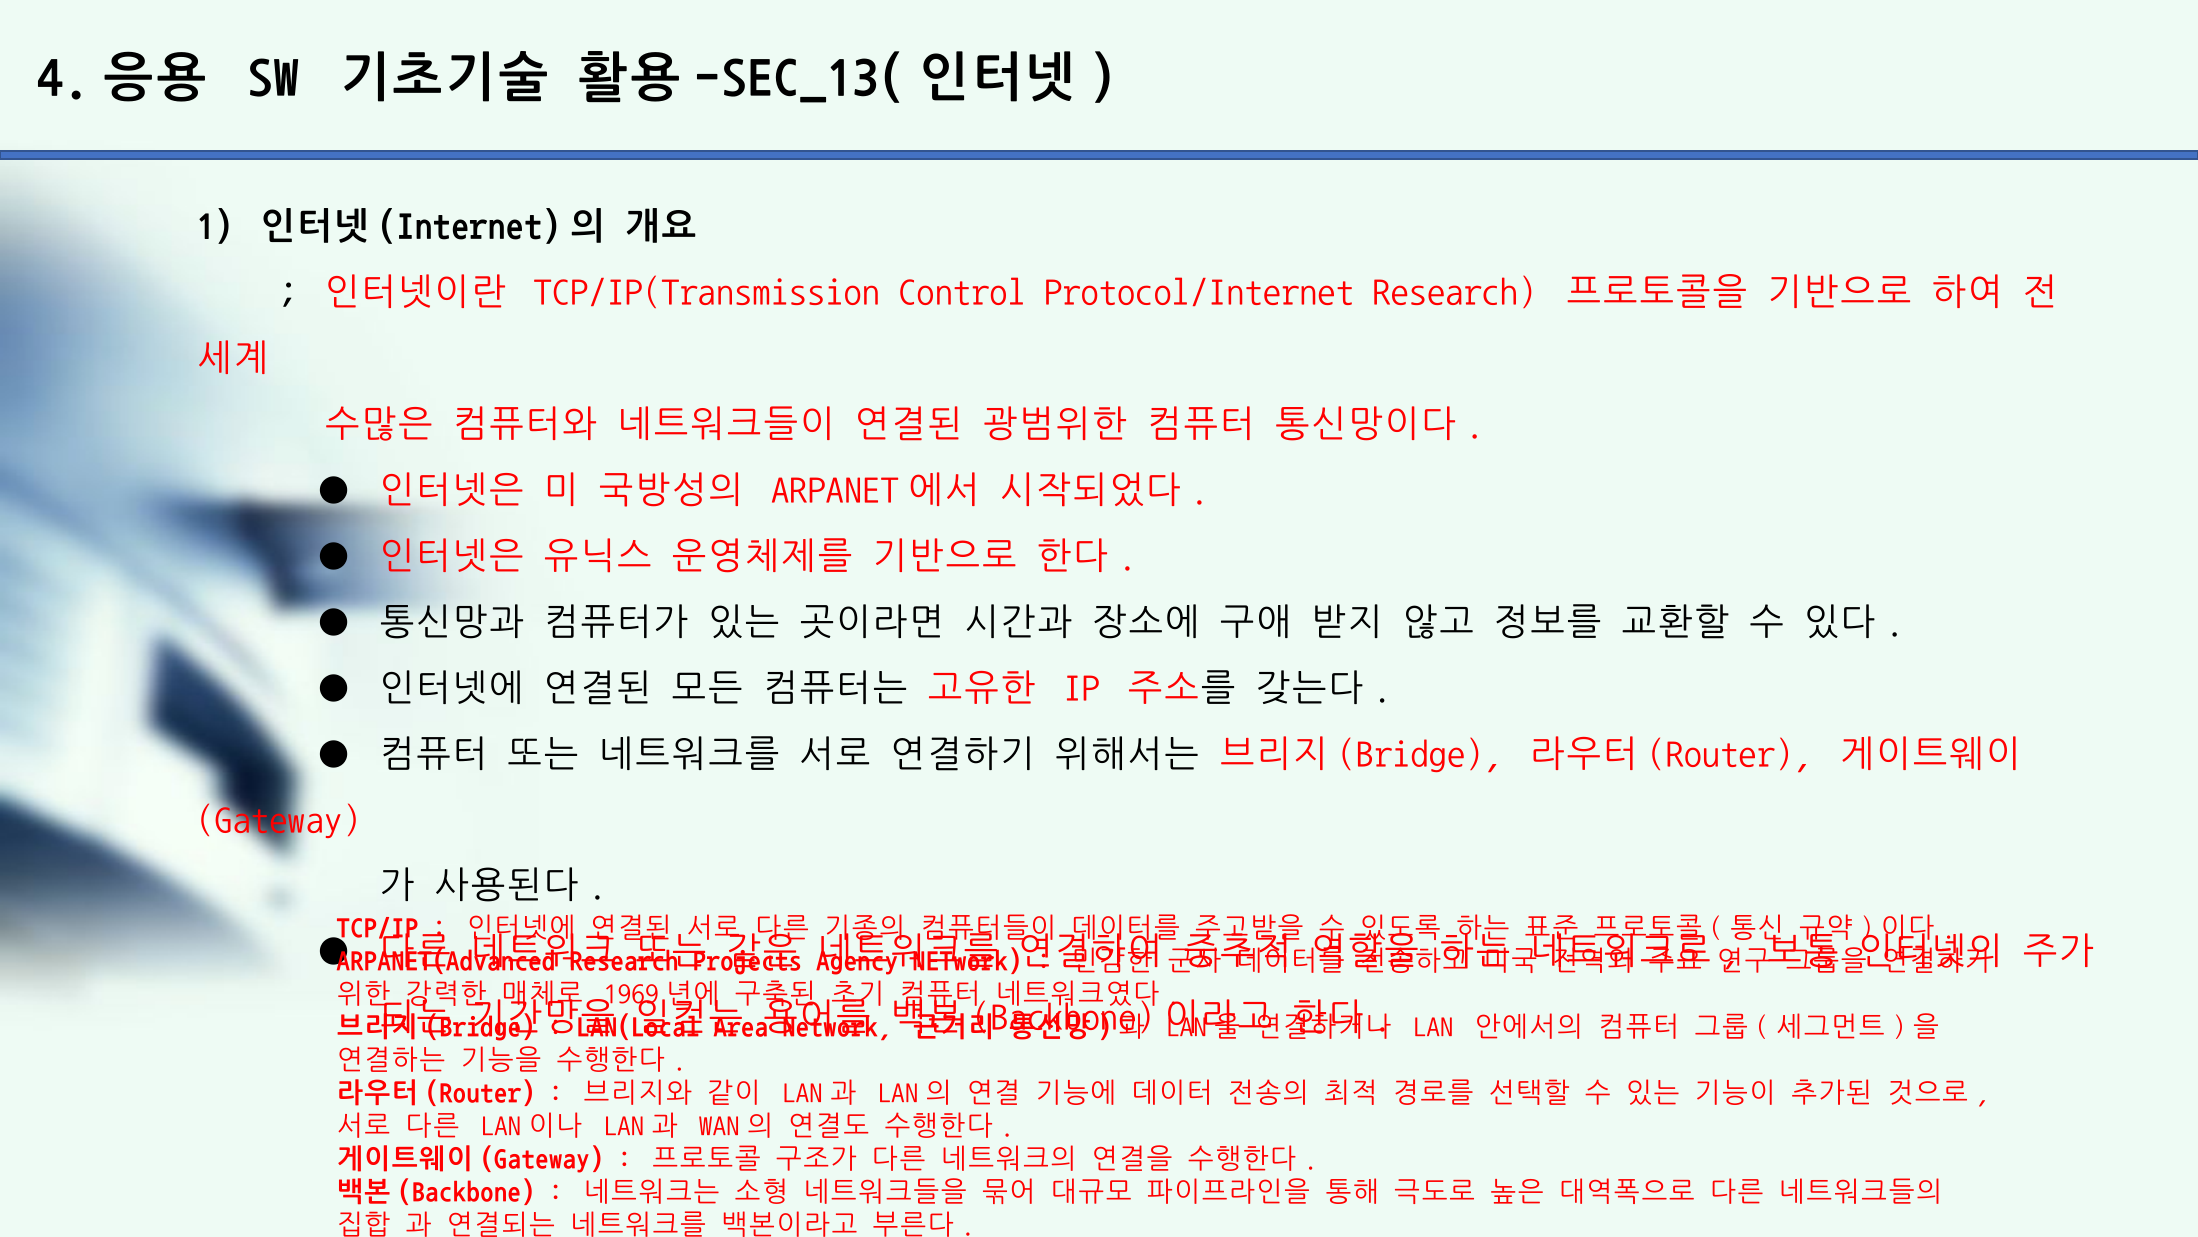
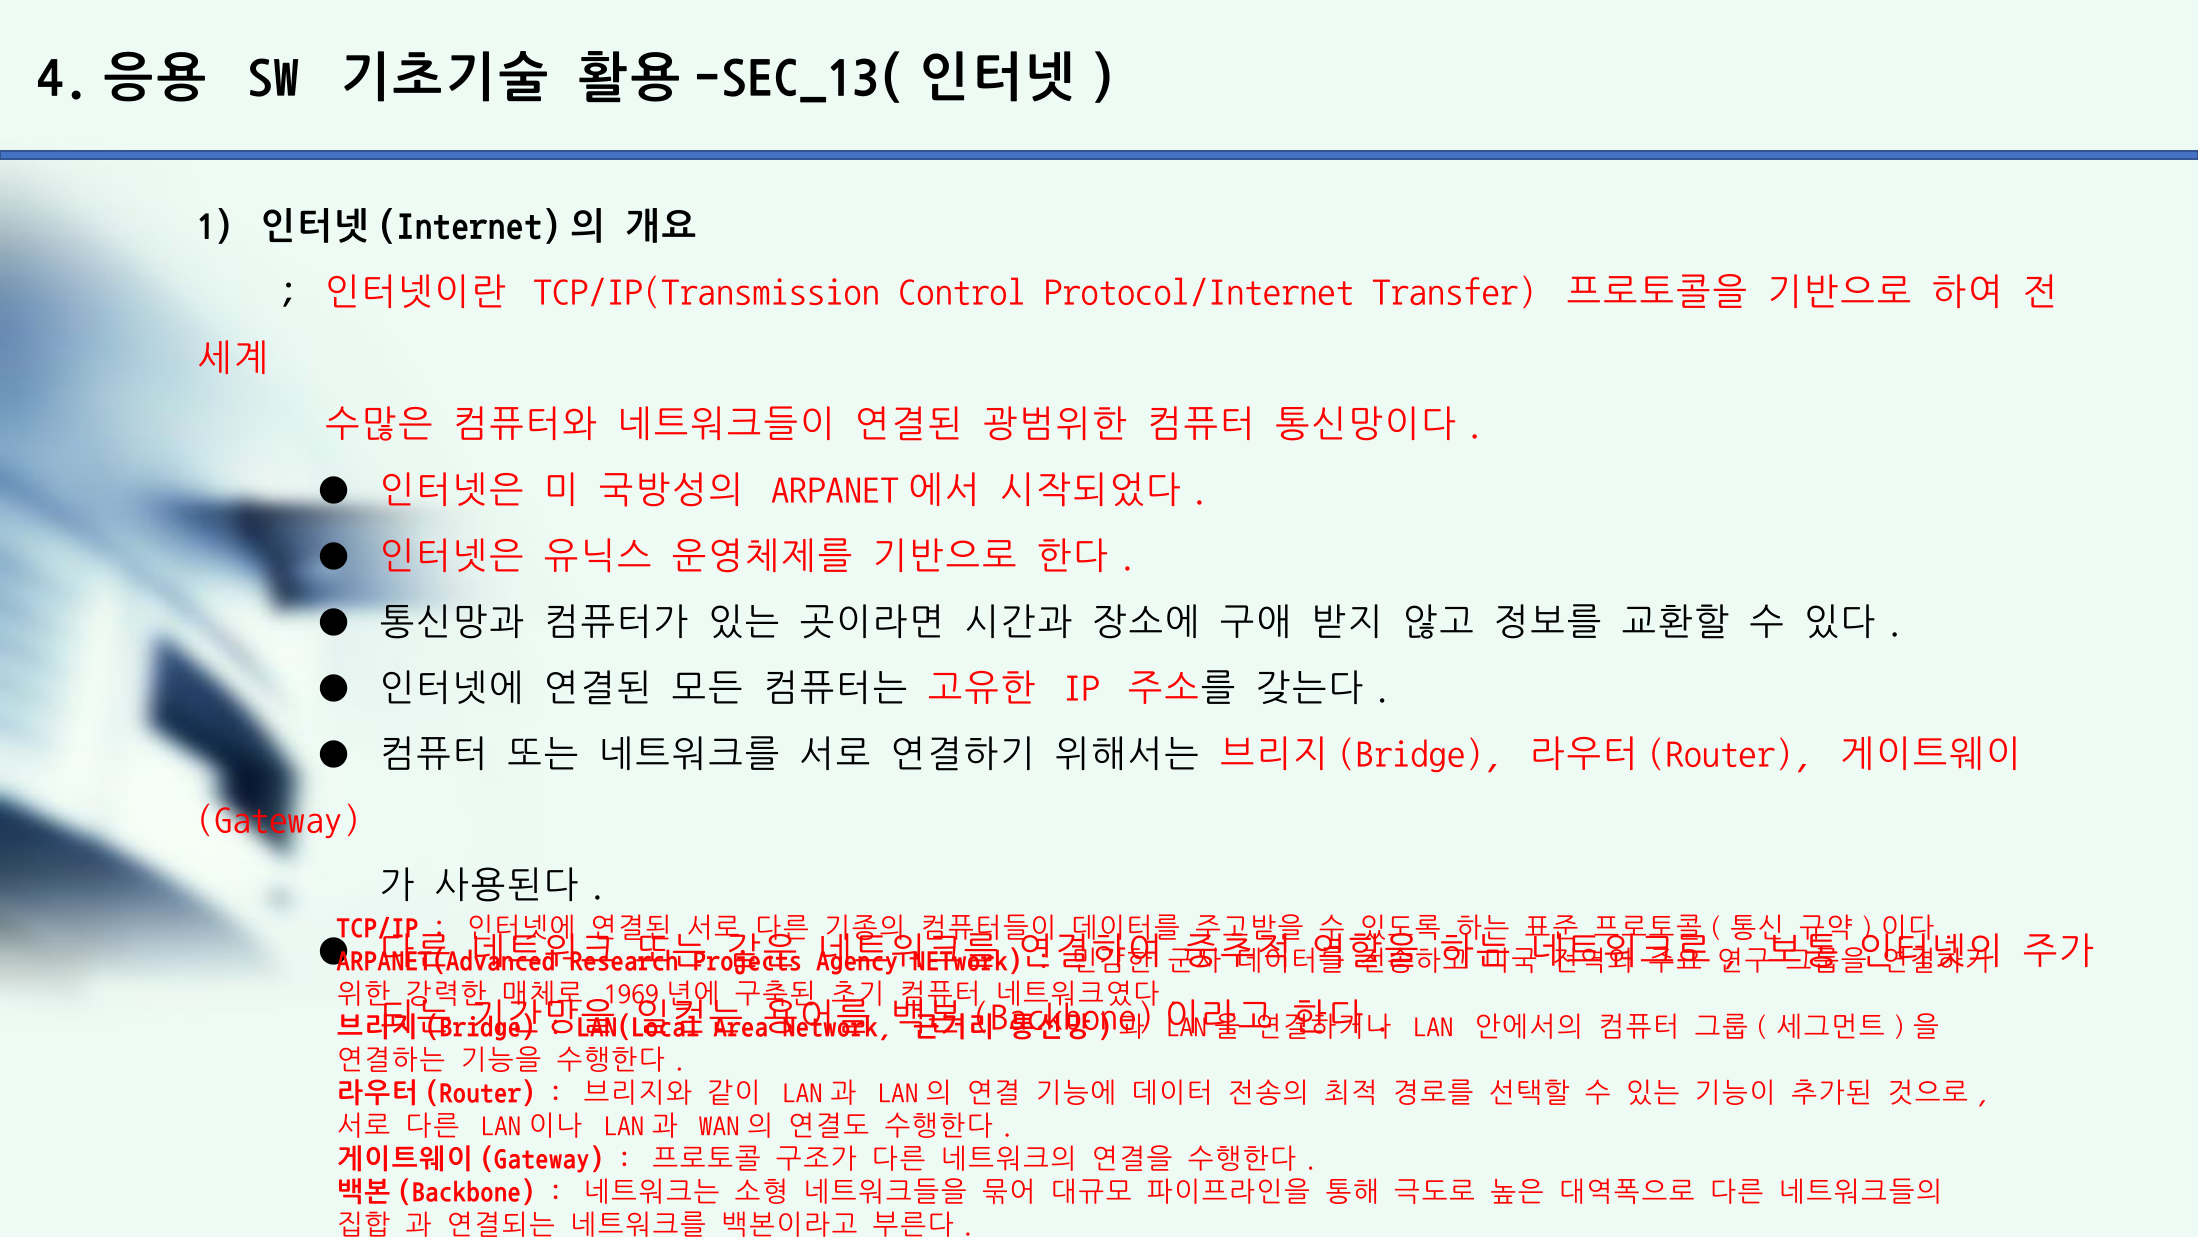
Protocol/Internet Research: Research -> Transfer (1454, 292)
